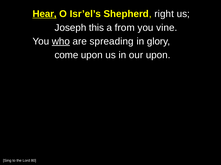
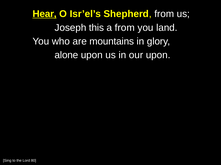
Shepherd right: right -> from (164, 14)
vine: vine -> land (167, 28)
who underline: present -> none (61, 41)
spreading: spreading -> mountains (112, 41)
come: come -> alone (66, 55)
